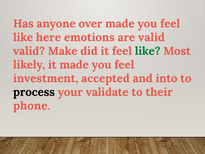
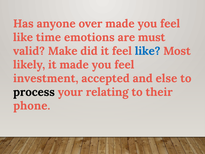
here: here -> time (48, 37)
are valid: valid -> must (152, 37)
like colour: green -> blue (148, 51)
into: into -> else (166, 78)
validate: validate -> relating (107, 92)
